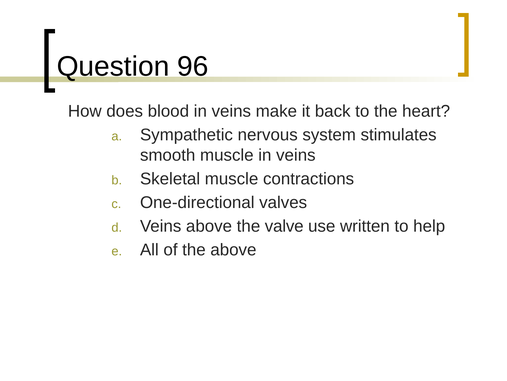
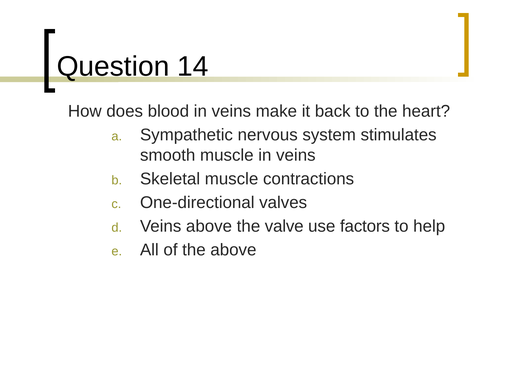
96: 96 -> 14 (193, 66)
written: written -> factors (365, 226)
